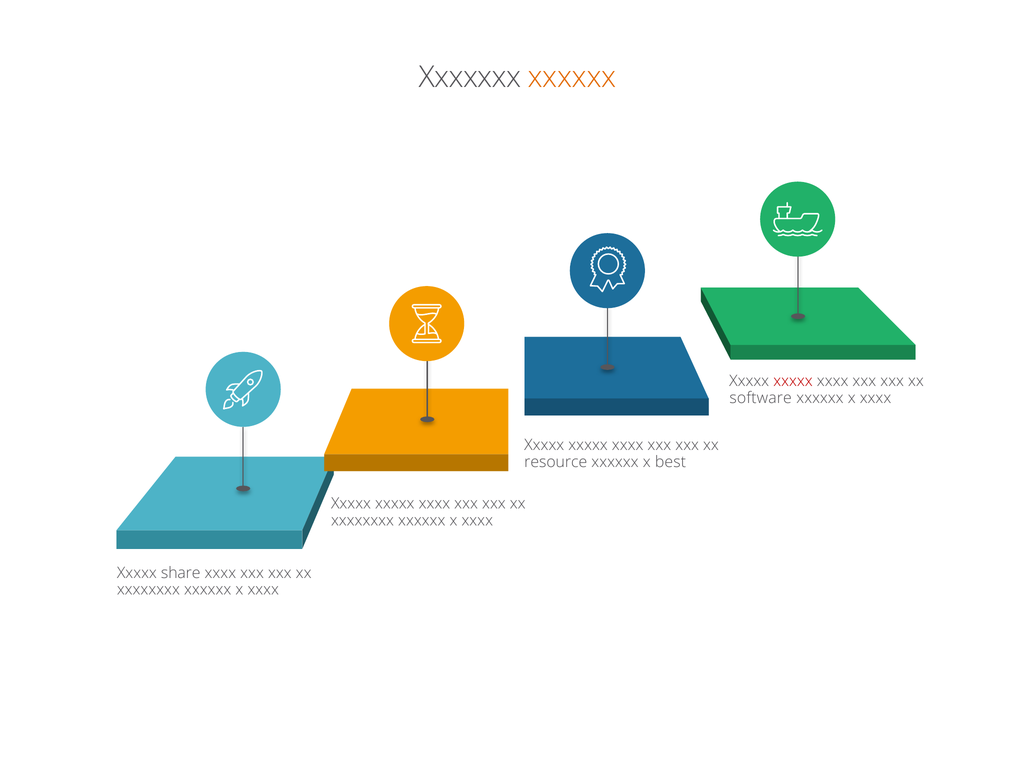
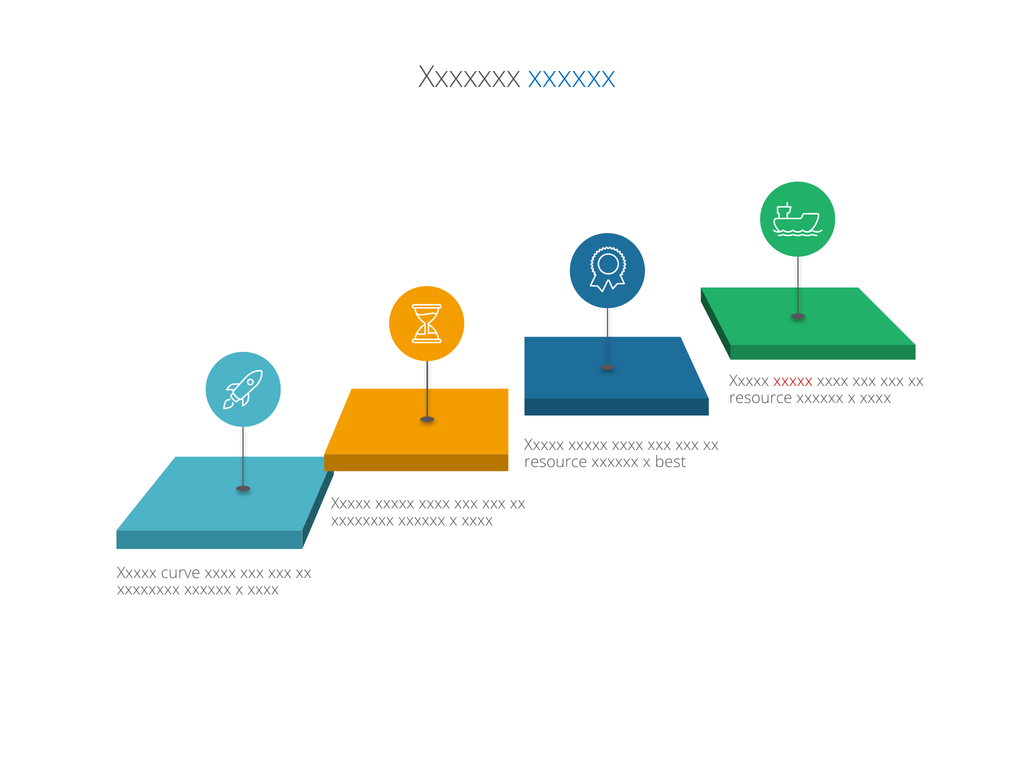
xxxxxx colour: orange -> blue (572, 77)
software: software -> resource (761, 398)
share: share -> curve (181, 573)
